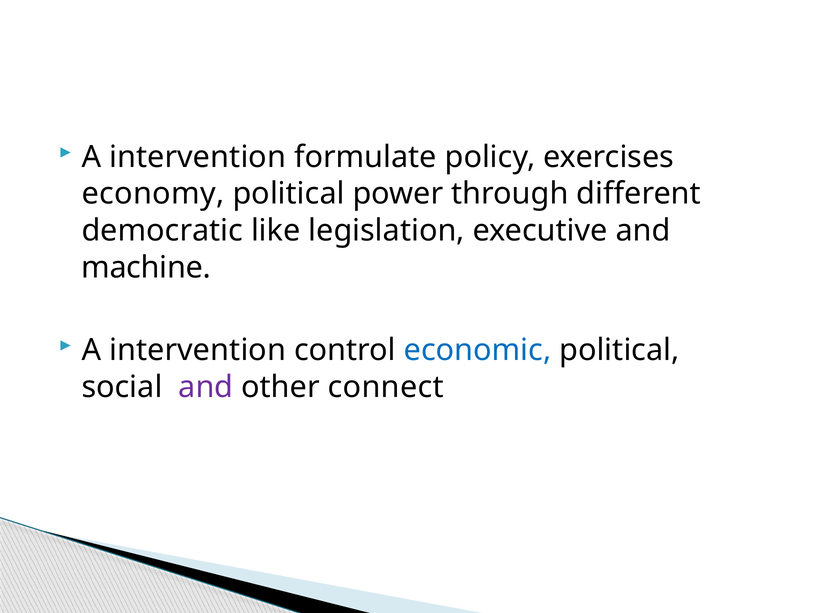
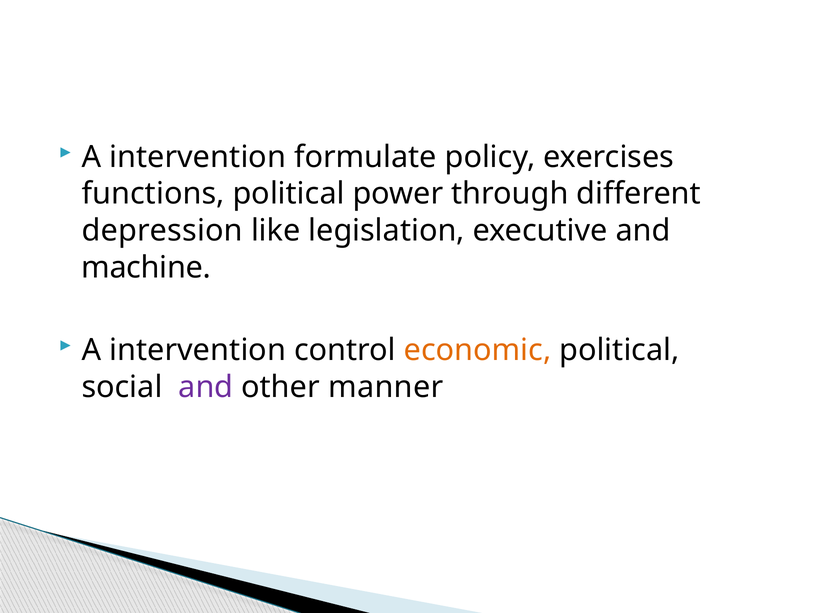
economy: economy -> functions (153, 194)
democratic: democratic -> depression (162, 231)
economic colour: blue -> orange (478, 350)
connect: connect -> manner (386, 387)
